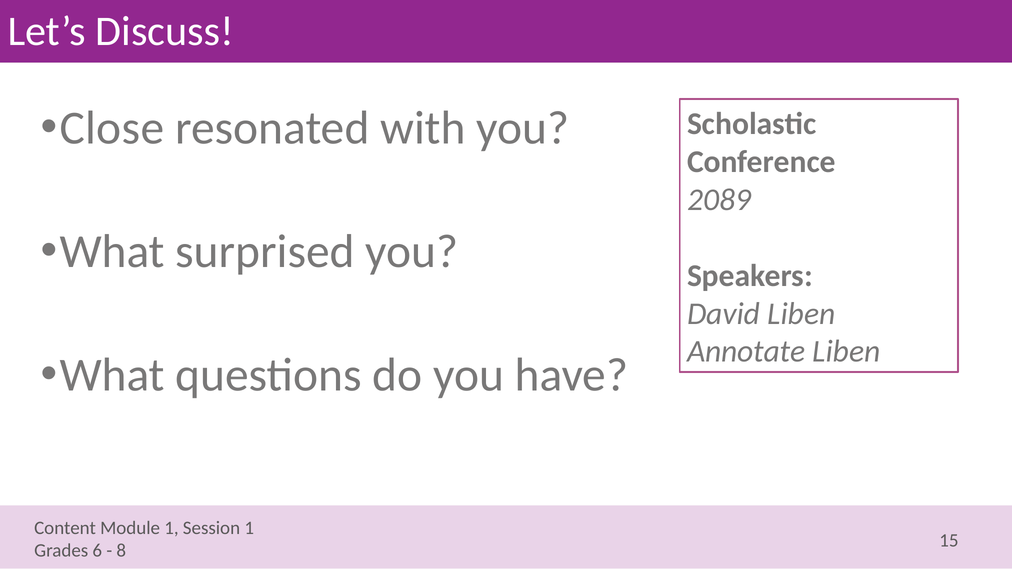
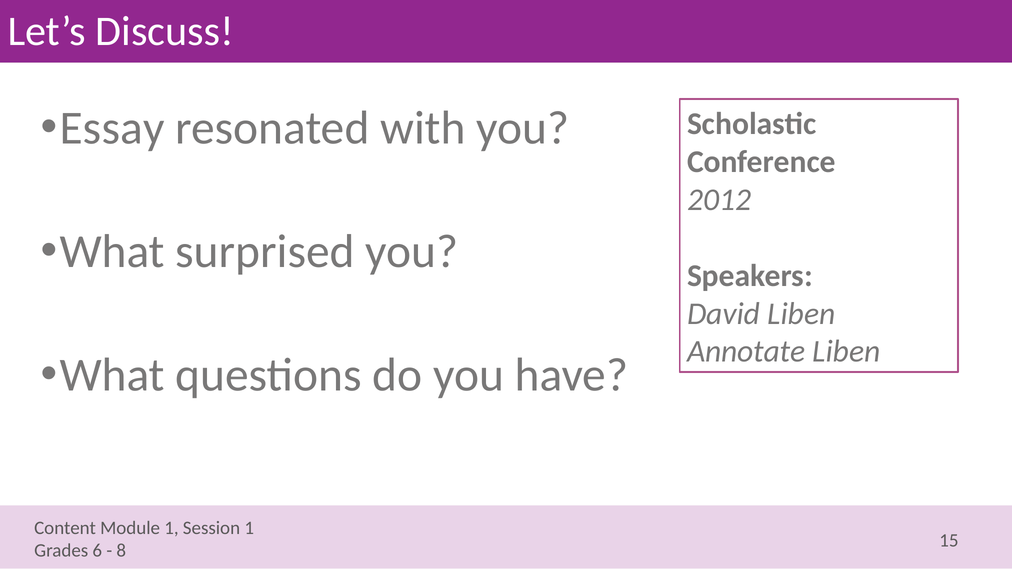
Close: Close -> Essay (112, 128)
2089: 2089 -> 2012 (719, 200)
